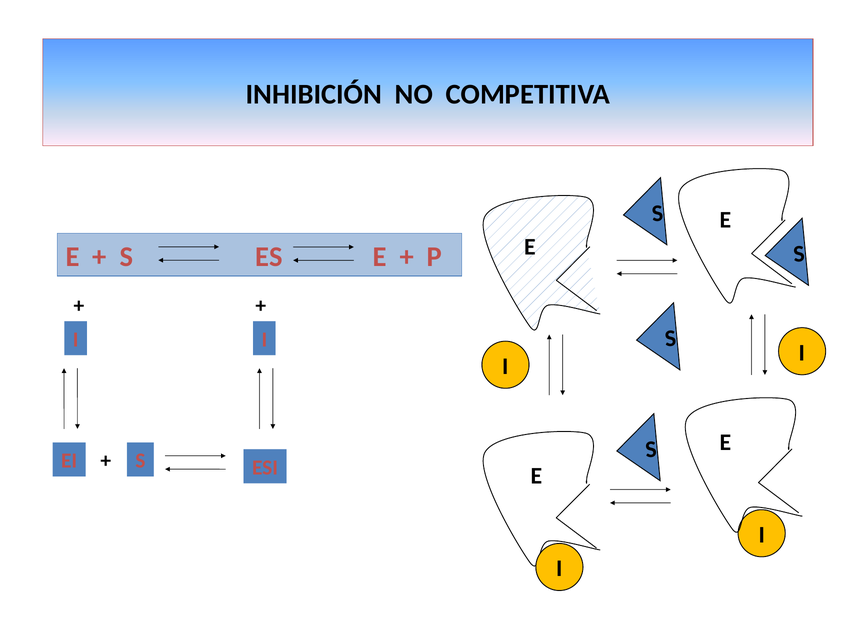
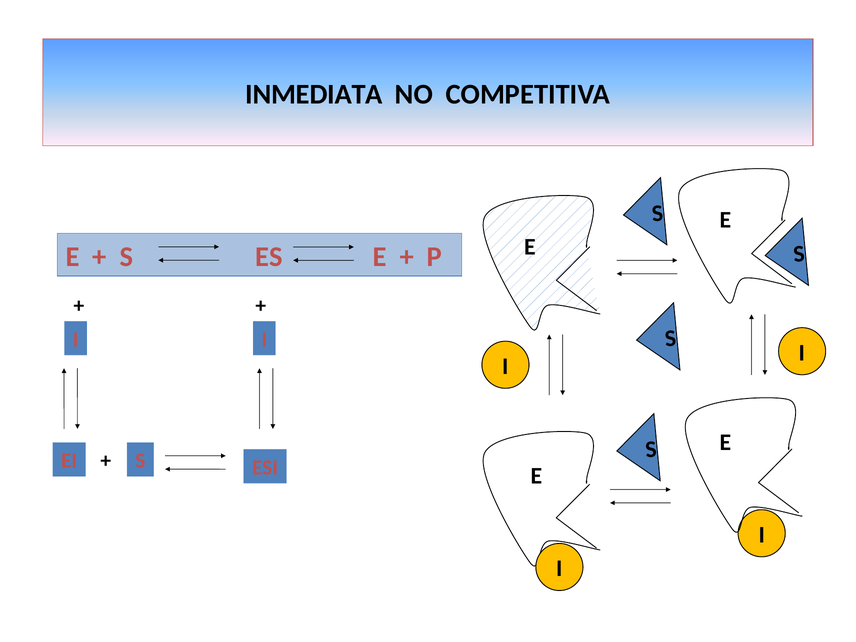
INHIBICIÓN: INHIBICIÓN -> INMEDIATA (314, 94)
